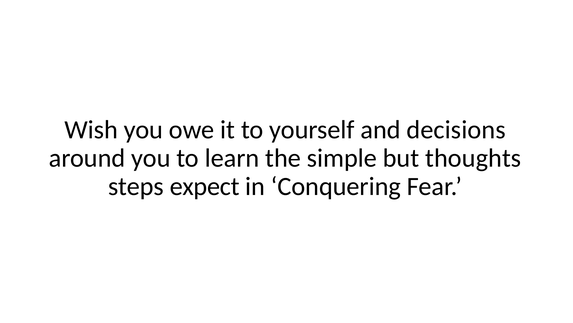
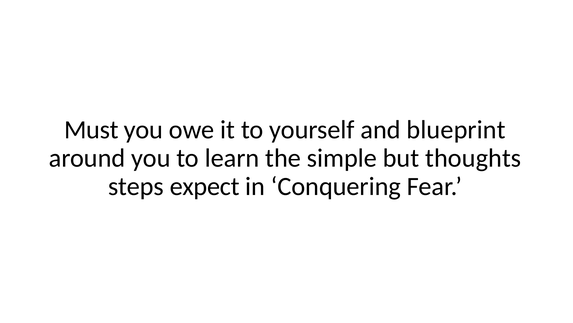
Wish: Wish -> Must (91, 129)
decisions: decisions -> blueprint (456, 129)
